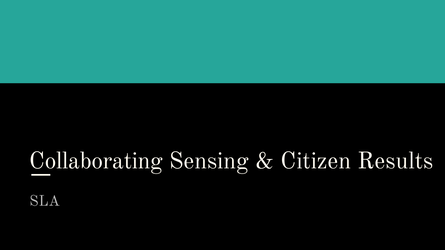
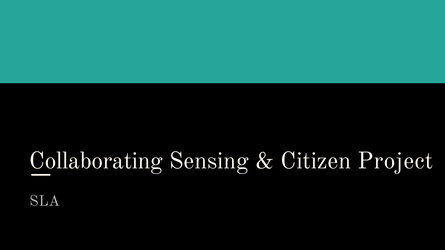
Results: Results -> Project (395, 161)
